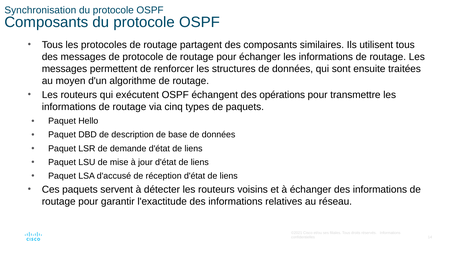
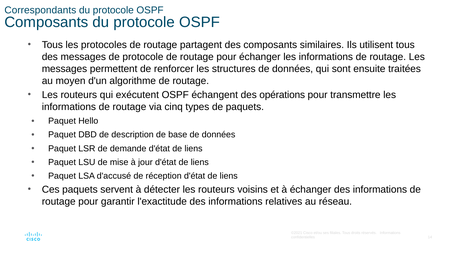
Synchronisation: Synchronisation -> Correspondants (40, 10)
